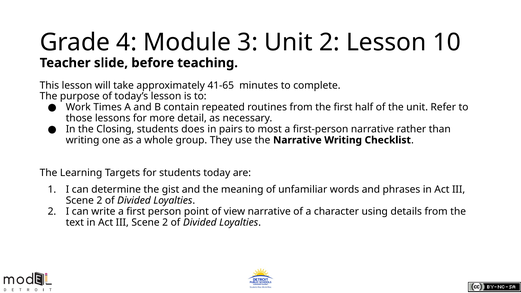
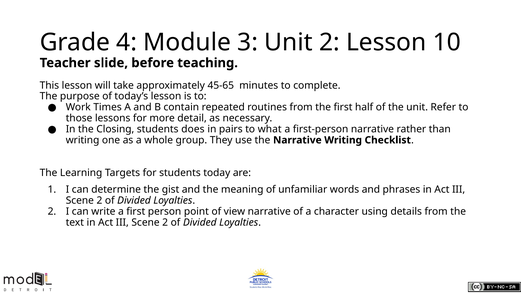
41-65: 41-65 -> 45-65 (221, 85)
most: most -> what (270, 129)
